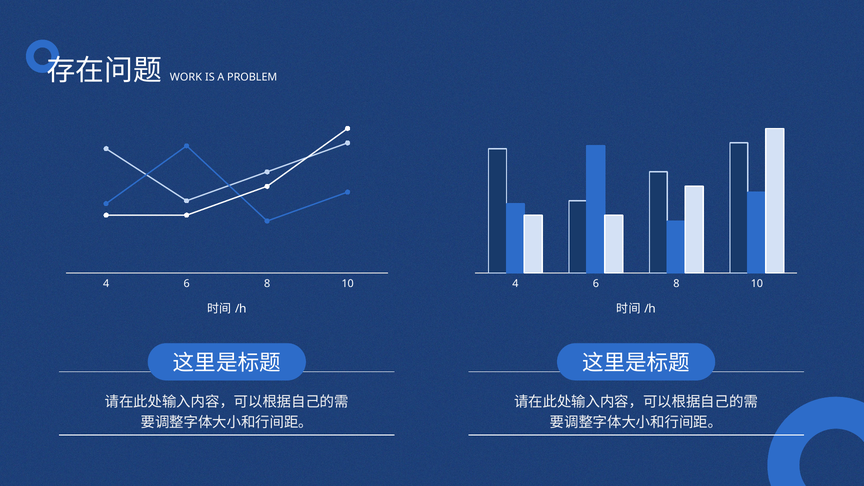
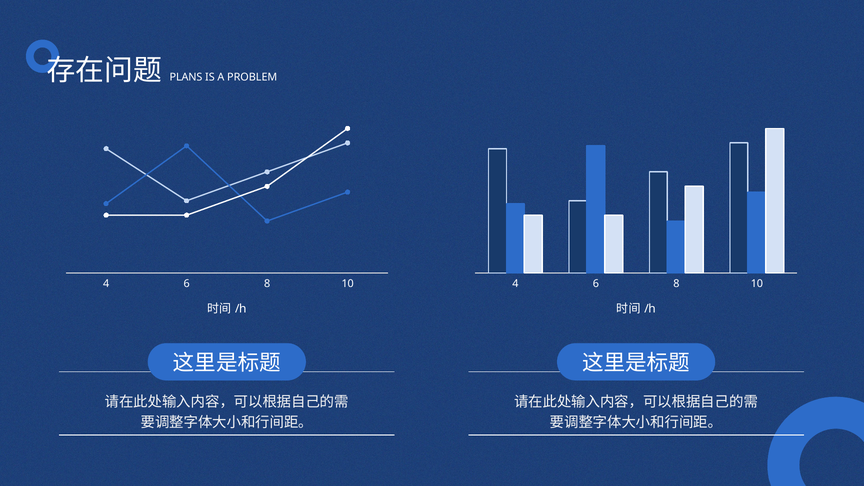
WORK: WORK -> PLANS (186, 77)
